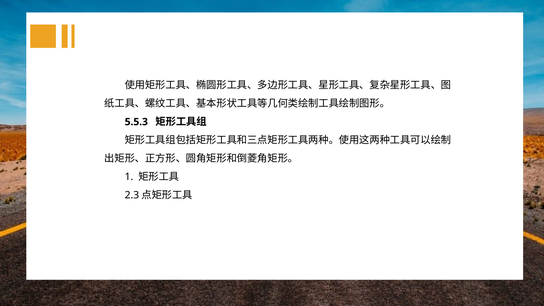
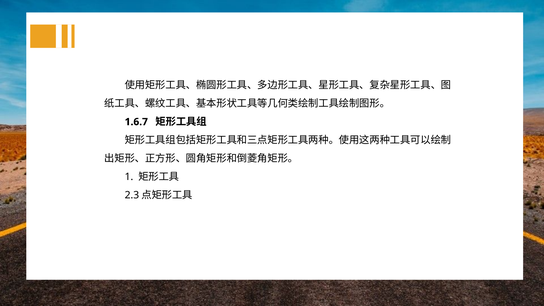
5.5.3: 5.5.3 -> 1.6.7 (136, 122)
